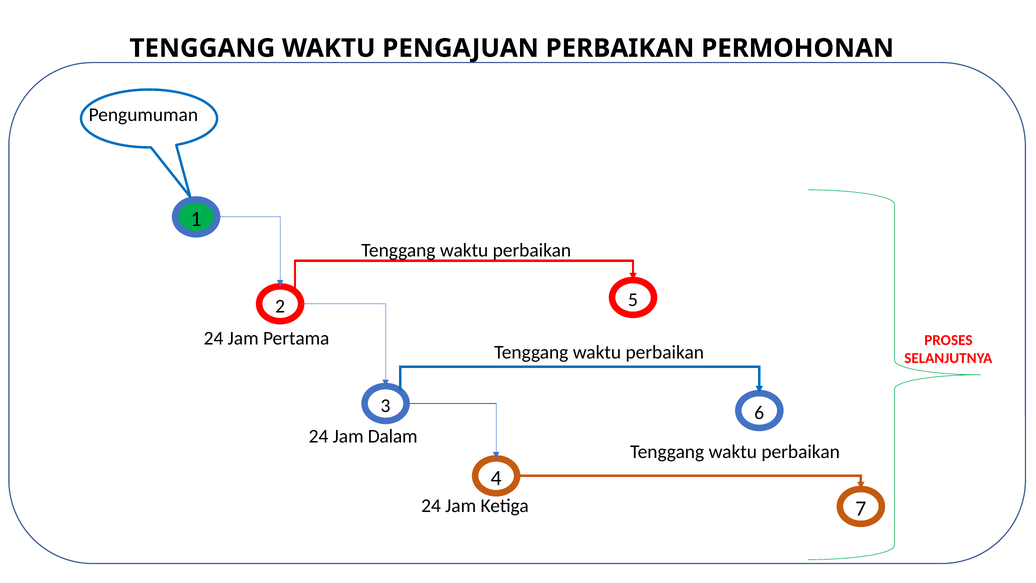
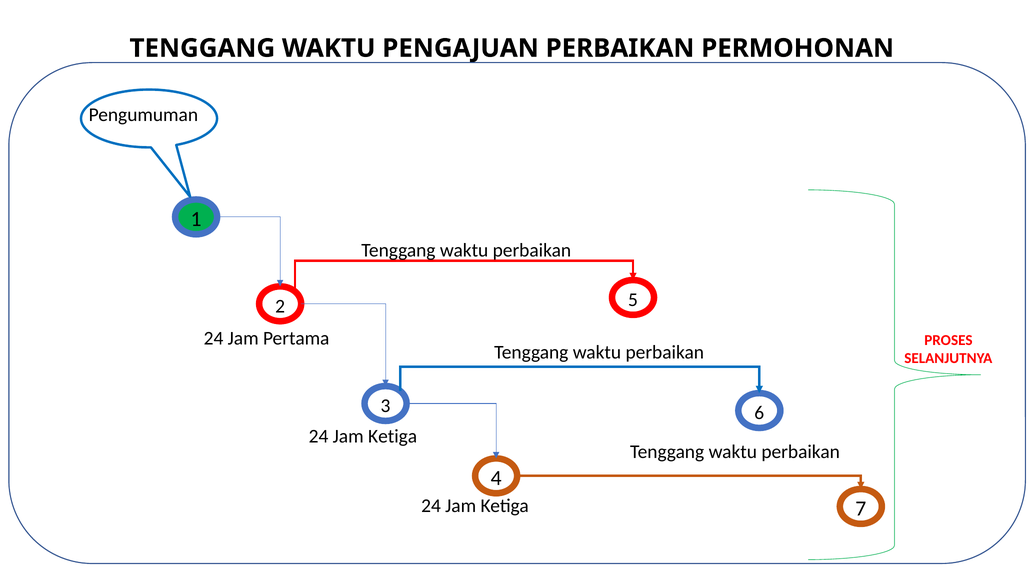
Dalam: Dalam -> Ketiga (393, 436)
